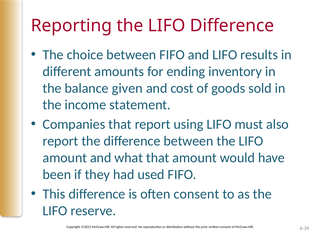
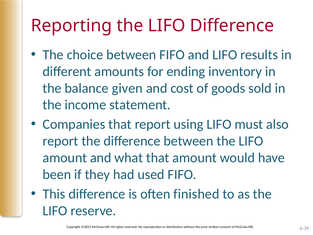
often consent: consent -> finished (196, 194)
